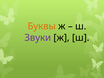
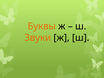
Звуки colour: purple -> orange (38, 38)
